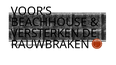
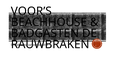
VERSTERKEN: VERSTERKEN -> BADGASTEN (45, 33)
